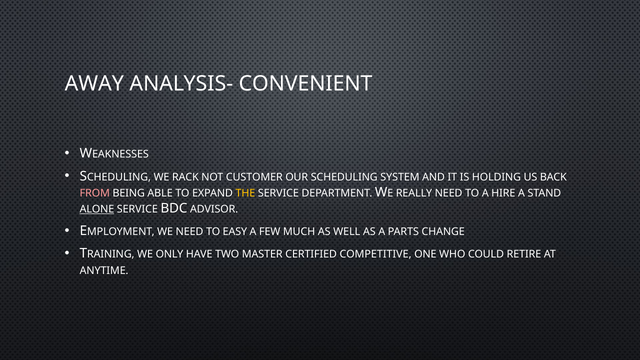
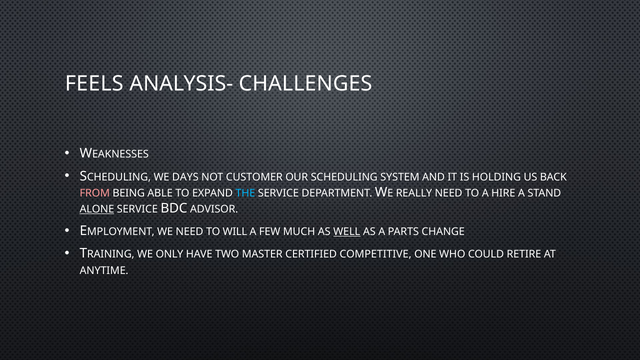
AWAY: AWAY -> FEELS (94, 83)
CONVENIENT: CONVENIENT -> CHALLENGES (305, 83)
RACK: RACK -> DAYS (185, 177)
THE colour: yellow -> light blue (245, 193)
EASY: EASY -> WILL (235, 232)
WELL underline: none -> present (347, 232)
